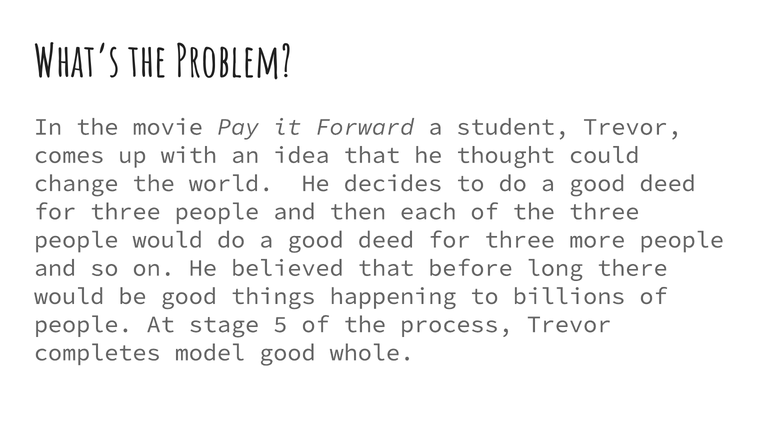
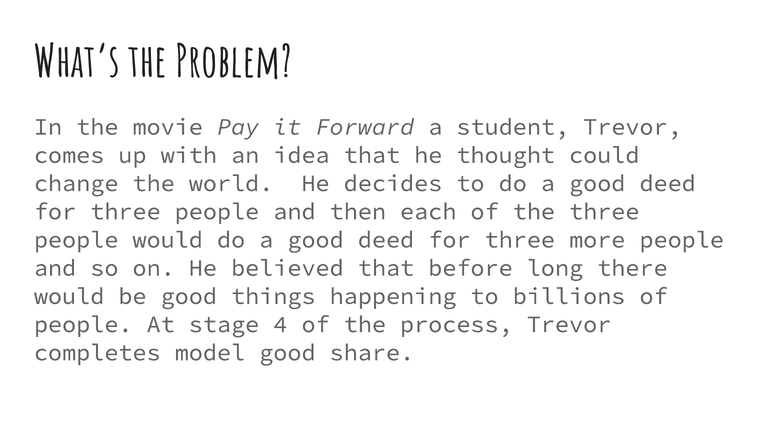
5: 5 -> 4 (280, 324)
whole: whole -> share (372, 353)
